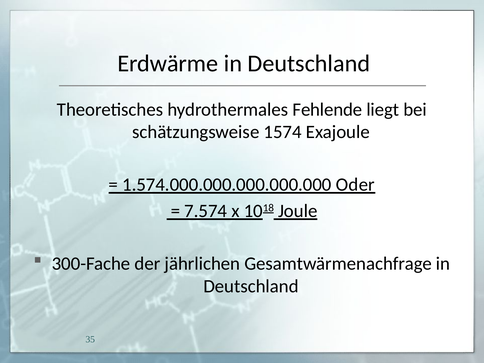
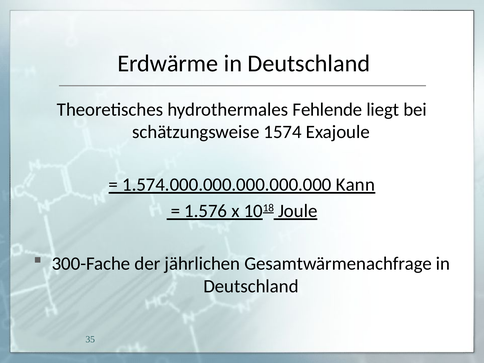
Oder: Oder -> Kann (355, 185)
7.574: 7.574 -> 1.576 (206, 211)
